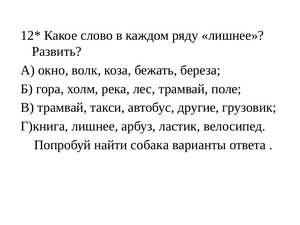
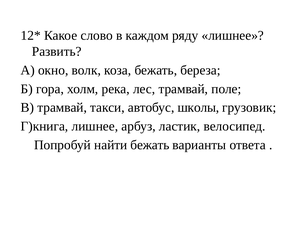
другие: другие -> школы (198, 108)
найти собака: собака -> бежать (150, 145)
